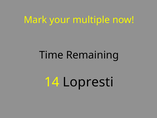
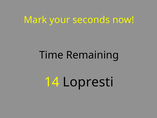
multiple: multiple -> seconds (91, 20)
